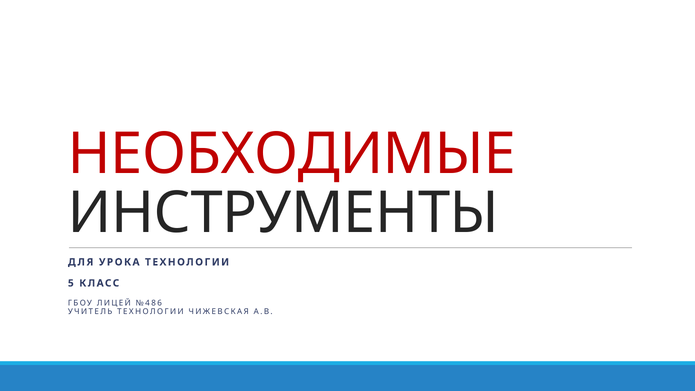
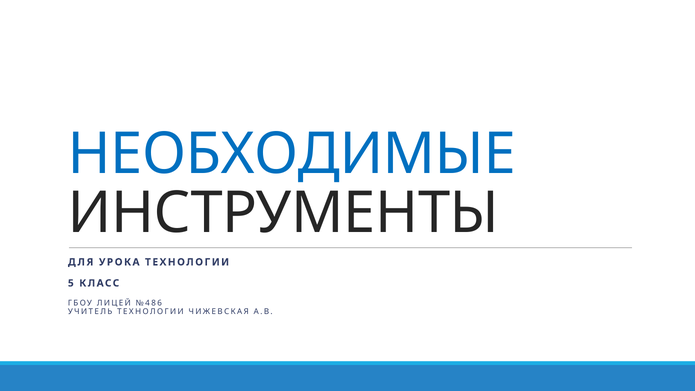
НЕОБХОДИМЫЕ colour: red -> blue (292, 154)
